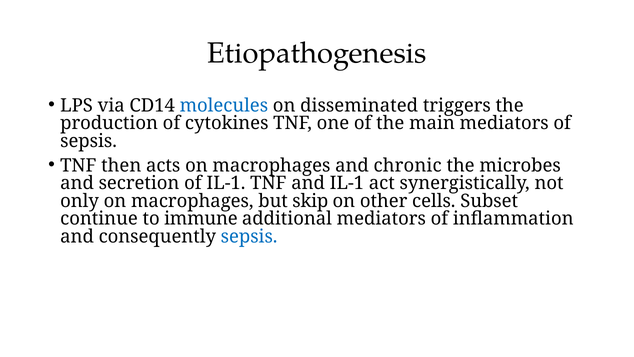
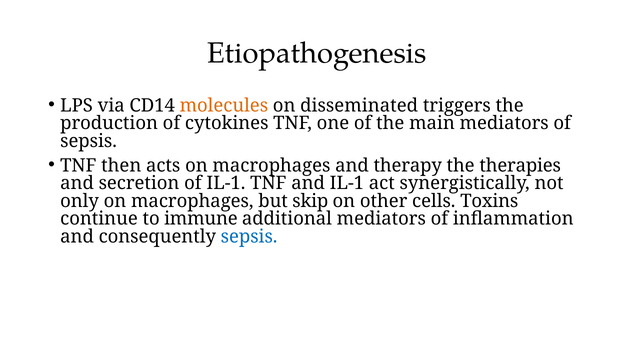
molecules colour: blue -> orange (224, 105)
chronic: chronic -> therapy (408, 165)
microbes: microbes -> therapies (520, 165)
Subset: Subset -> Toxins (489, 201)
